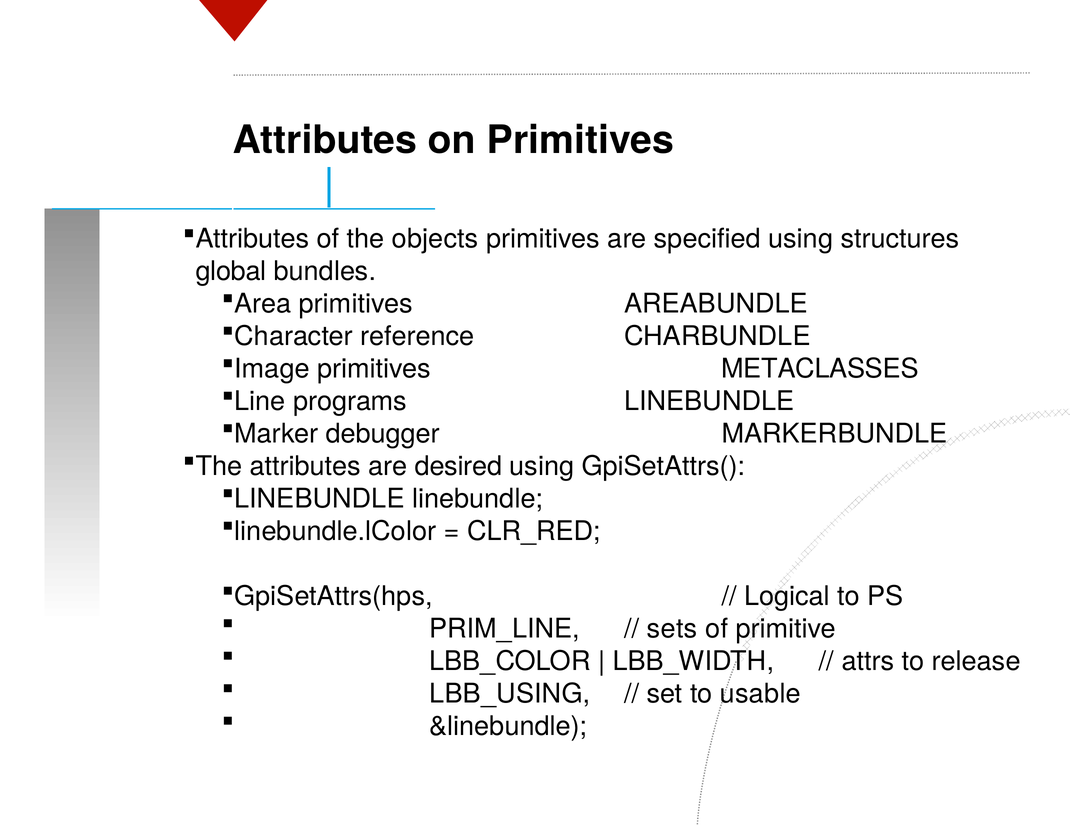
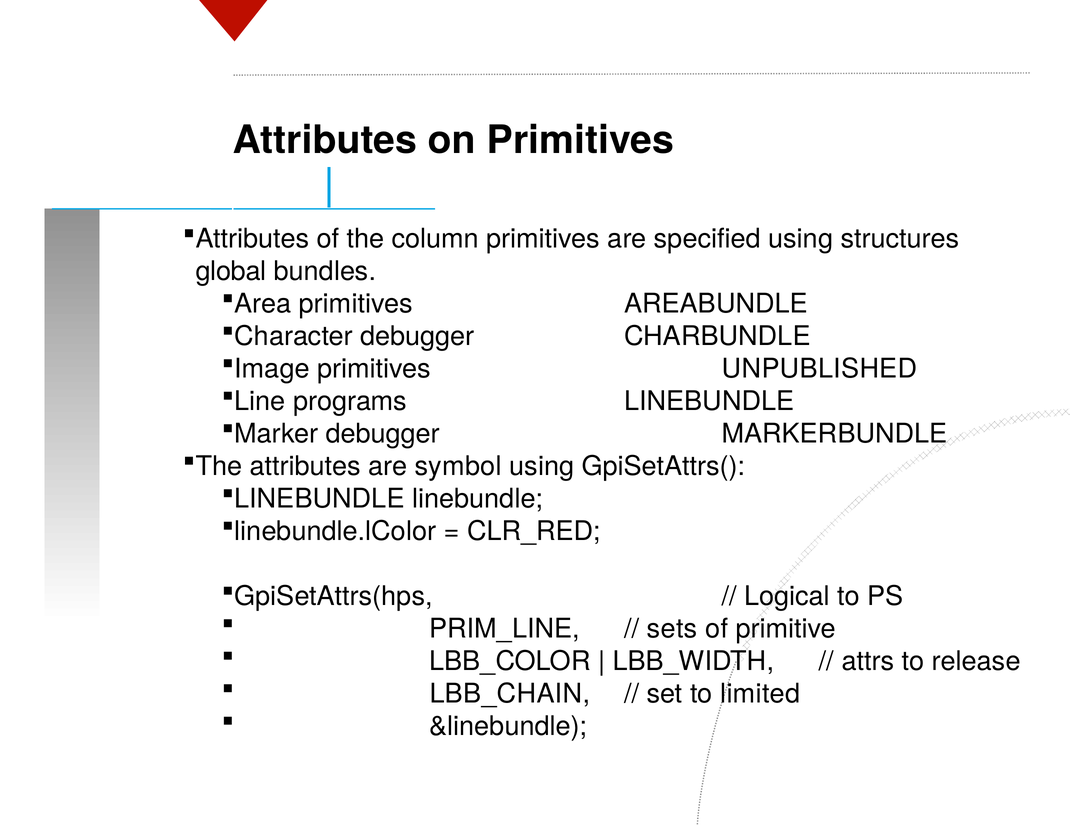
objects: objects -> column (435, 239)
Character reference: reference -> debugger (417, 336)
METACLASSES: METACLASSES -> UNPUBLISHED (820, 369)
desired: desired -> symbol (458, 466)
LBB_USING: LBB_USING -> LBB_CHAIN (510, 693)
usable: usable -> limited (760, 693)
